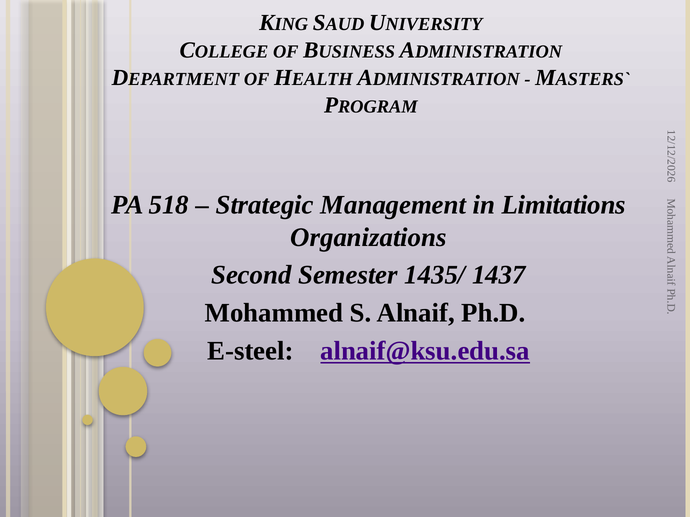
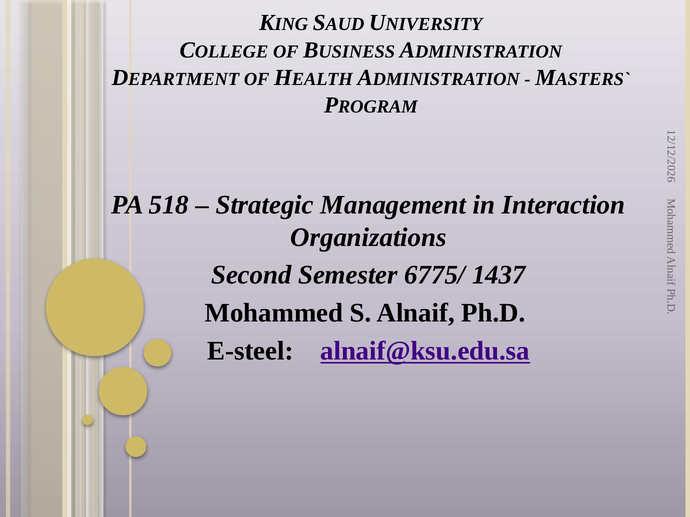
Limitations: Limitations -> Interaction (564, 205)
1435/: 1435/ -> 6775/ (435, 275)
